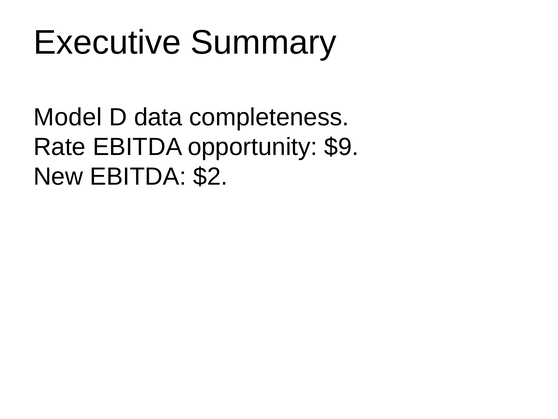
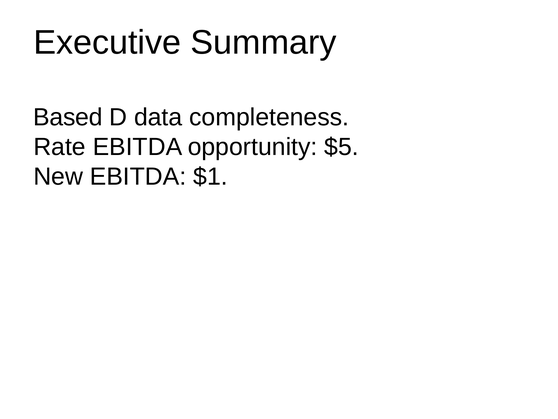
Model: Model -> Based (68, 117)
$9: $9 -> $5 (341, 147)
$2: $2 -> $1 (211, 177)
